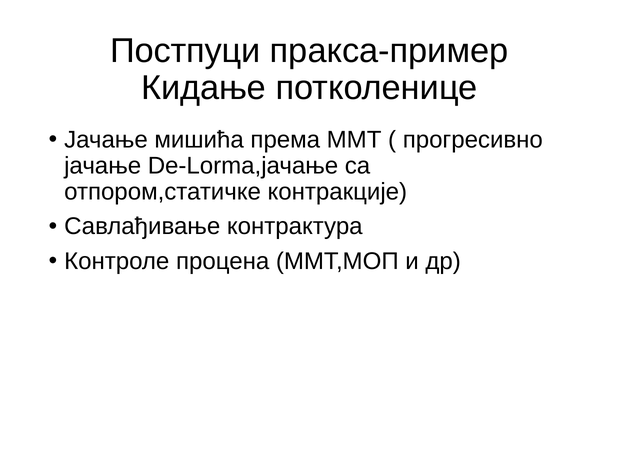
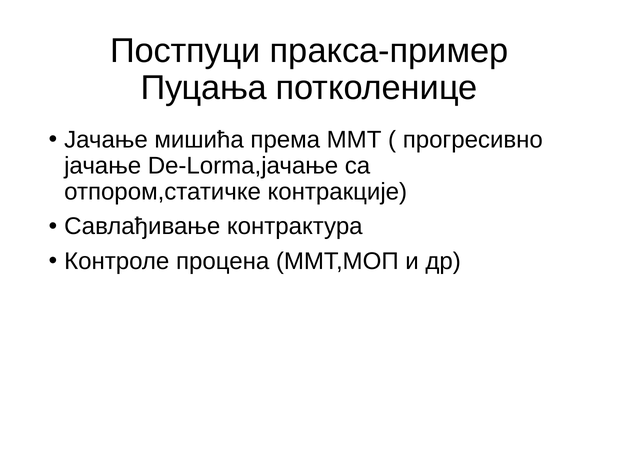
Кидање: Кидање -> Пуцања (204, 88)
